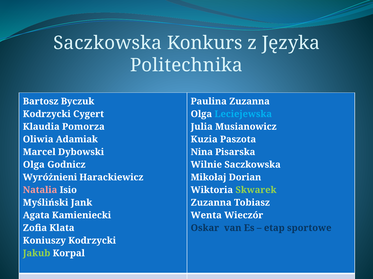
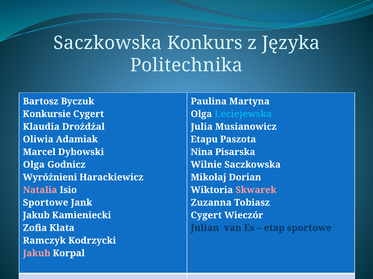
Paulina Zuzanna: Zuzanna -> Martyna (249, 102)
Kodrzycki: Kodrzycki -> Konkursie (47, 114)
Pomorza: Pomorza -> Drożdżal (83, 127)
Kuzia: Kuzia -> Etapu (204, 140)
Skwarek colour: light green -> pink (256, 190)
Myśliński: Myśliński -> Sportowe (46, 203)
Agata: Agata -> Jakub (36, 216)
Wenta: Wenta -> Cygert (206, 216)
Oskar: Oskar -> Julian (205, 228)
Koniuszy: Koniuszy -> Ramczyk (44, 241)
Jakub colour: light green -> pink (37, 254)
